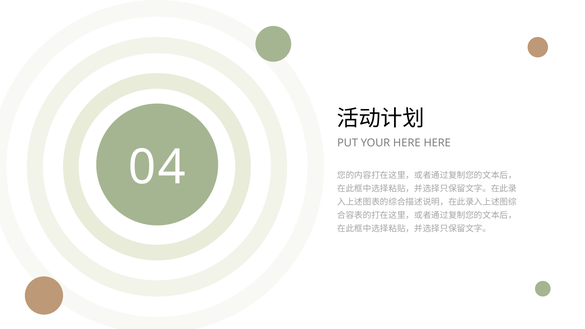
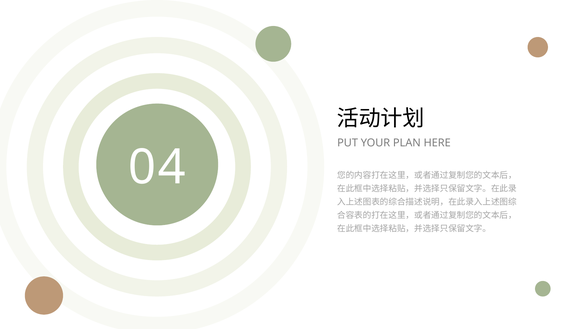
YOUR HERE: HERE -> PLAN (407, 143)
